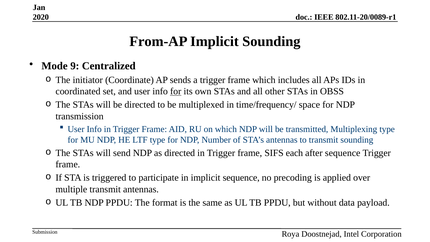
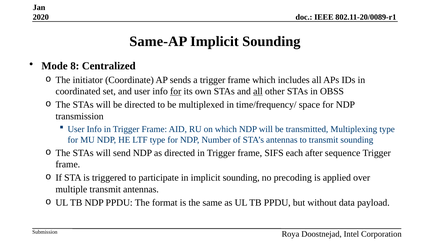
From-AP: From-AP -> Same-AP (158, 41)
9: 9 -> 8 (75, 66)
all underline: none -> present (258, 91)
in implicit sequence: sequence -> sounding (241, 178)
